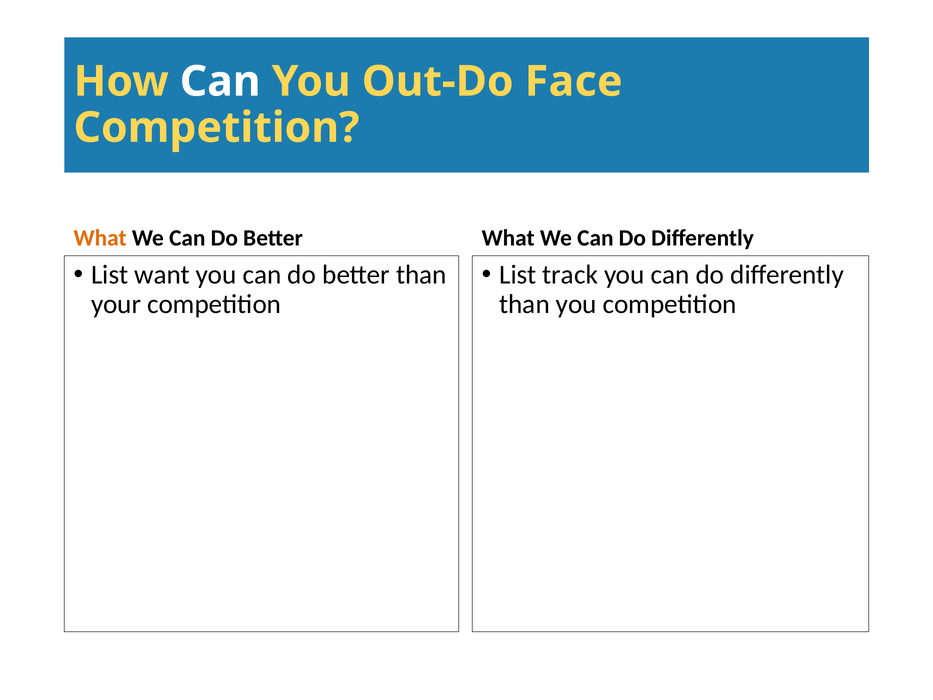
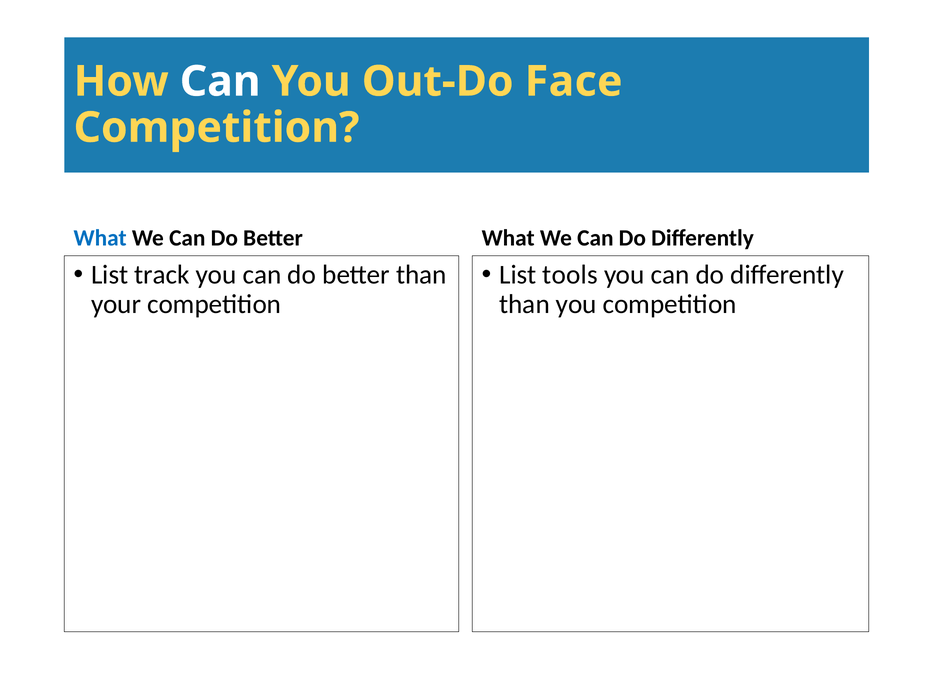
What colour: orange -> blue (100, 238)
want: want -> track (162, 275)
track: track -> tools (570, 275)
